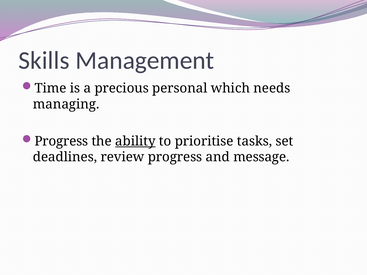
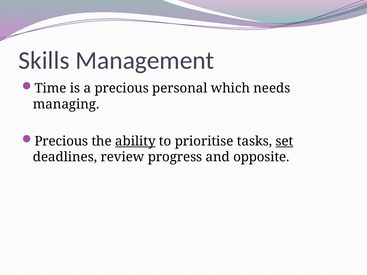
Progress: Progress -> Precious (61, 141)
set underline: none -> present (284, 141)
message: message -> opposite (261, 157)
